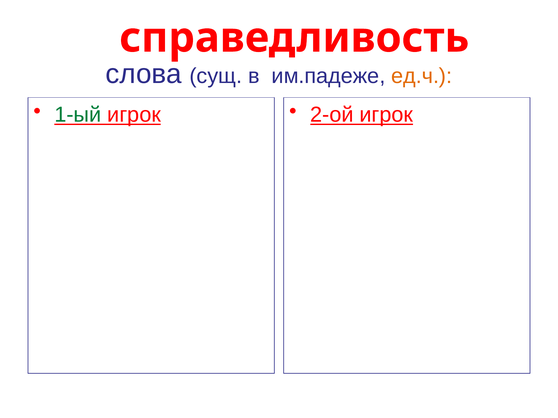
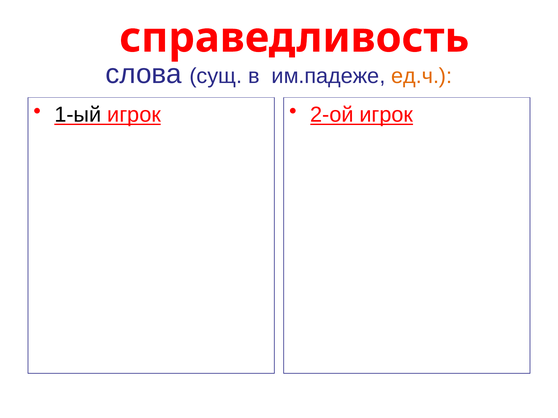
1-ый colour: green -> black (78, 115)
